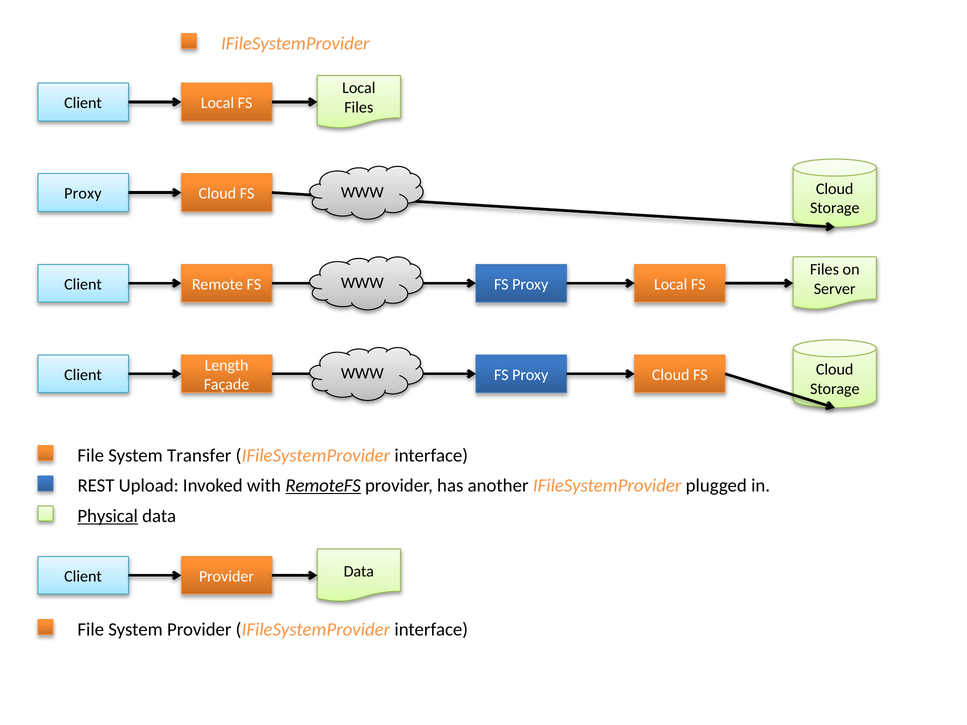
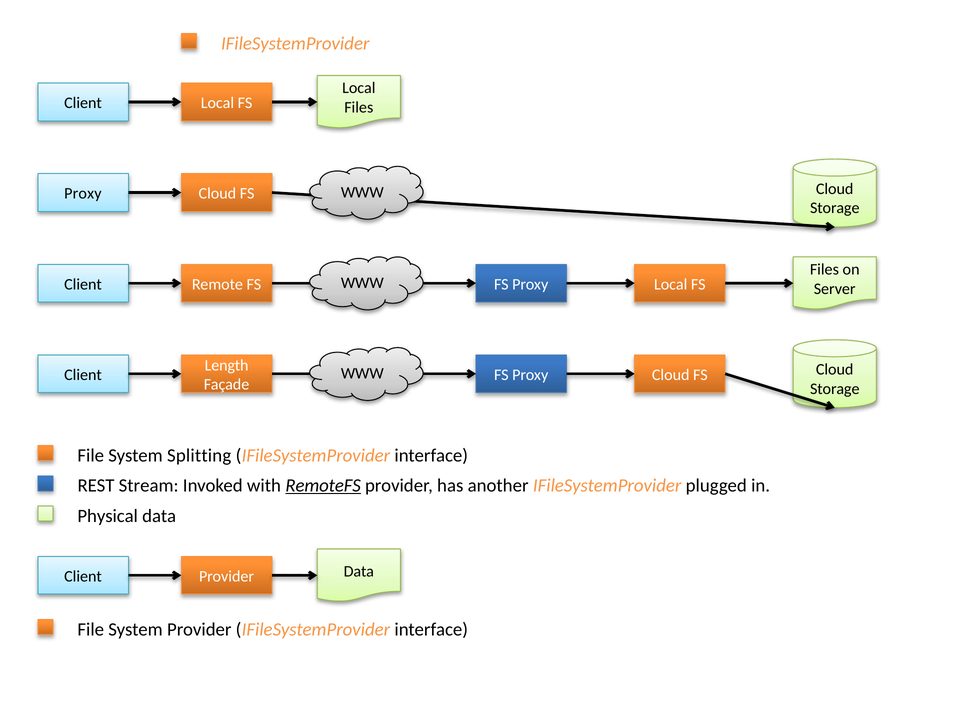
Transfer: Transfer -> Splitting (199, 456)
Upload: Upload -> Stream (149, 486)
Physical underline: present -> none (108, 516)
